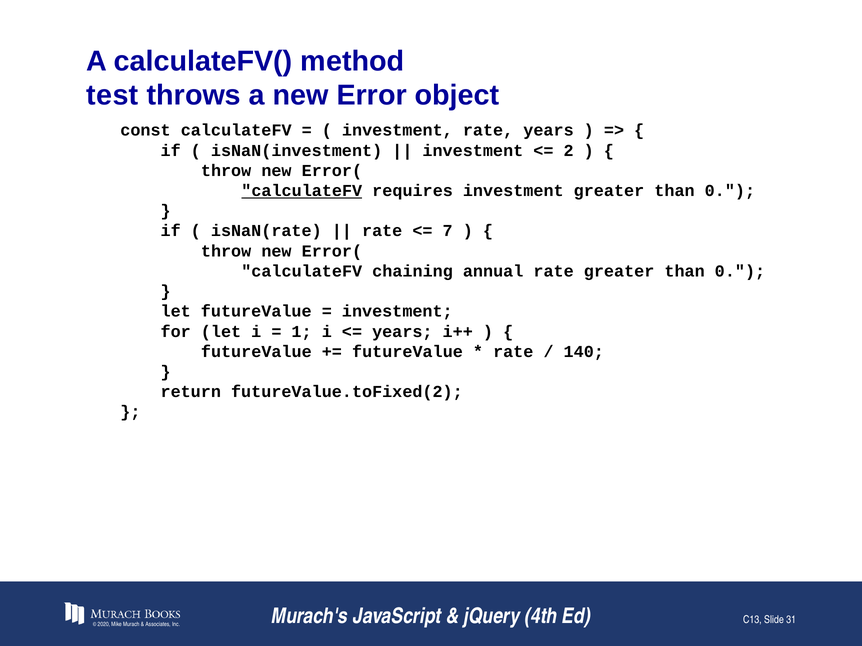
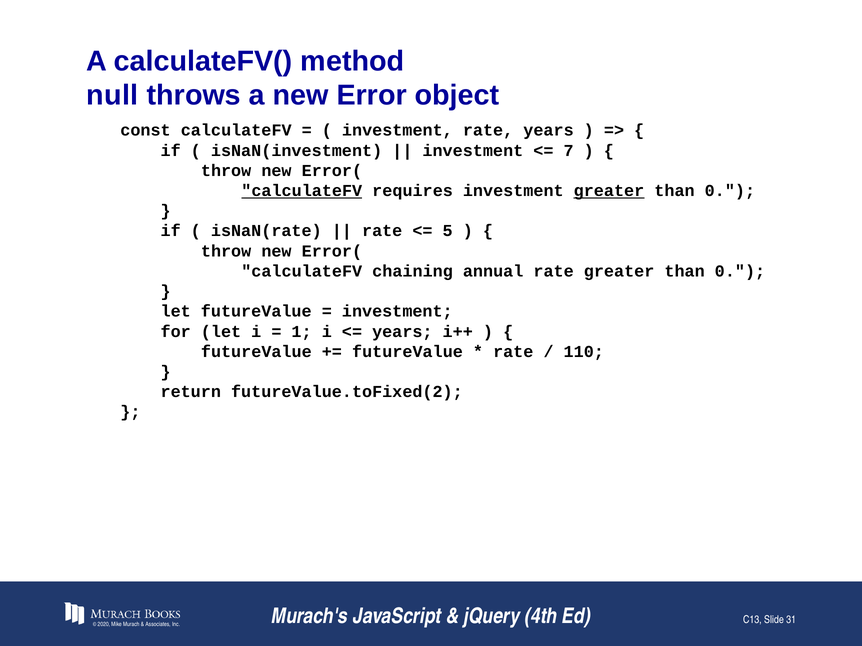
test: test -> null (112, 96)
2: 2 -> 7 (569, 151)
greater underline: none -> present (609, 191)
7: 7 -> 5 (448, 231)
140: 140 -> 110 (584, 352)
